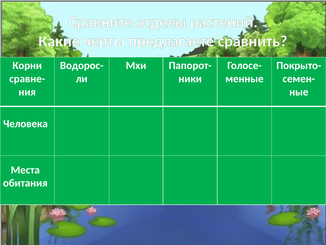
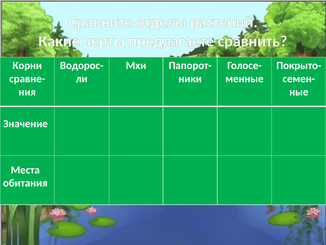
Человека: Человека -> Значение (25, 123)
